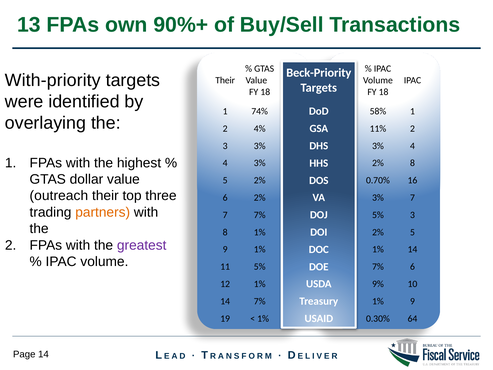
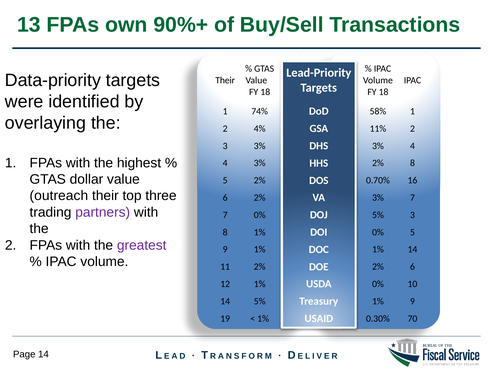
Beck-Priority: Beck-Priority -> Lead-Priority (319, 73)
With-priority: With-priority -> Data-priority (53, 80)
partners colour: orange -> purple (103, 212)
7 7%: 7% -> 0% (260, 215)
DOI 2%: 2% -> 0% (378, 232)
11 5%: 5% -> 2% (260, 267)
DOE 7%: 7% -> 2% (378, 267)
USDA 9%: 9% -> 0% (378, 284)
14 7%: 7% -> 5% (260, 301)
64: 64 -> 70 (412, 318)
